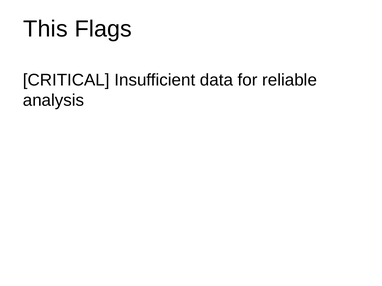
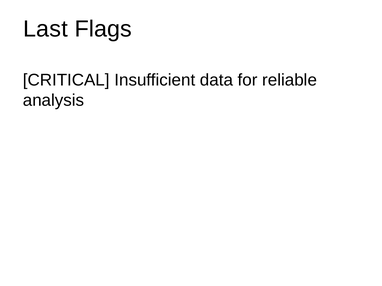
This: This -> Last (45, 29)
